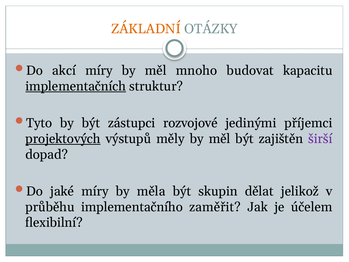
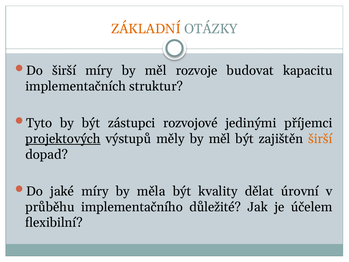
Do akcí: akcí -> širší (64, 70)
mnoho: mnoho -> rozvoje (197, 70)
implementačních underline: present -> none (76, 86)
širší colour: purple -> orange (320, 139)
skupin: skupin -> kvality (218, 191)
jelikož: jelikož -> úrovní (300, 191)
zaměřit: zaměřit -> důležité (215, 207)
